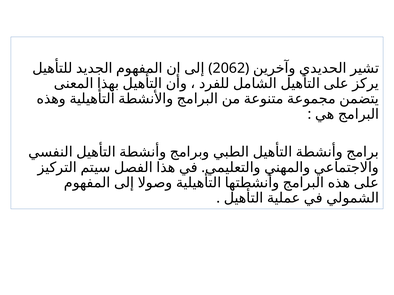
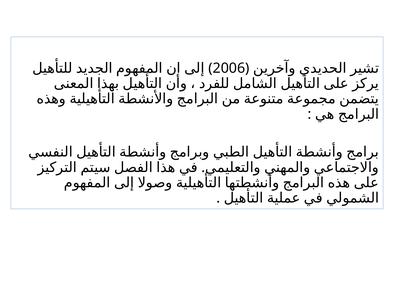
2062: 2062 -> 2006 (229, 68)
